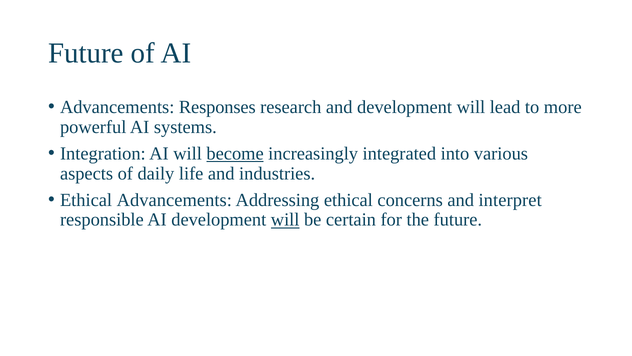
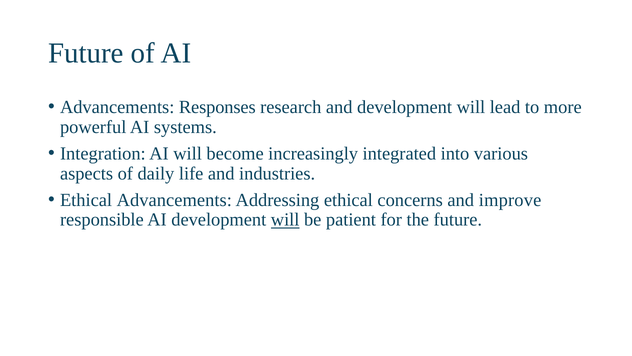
become underline: present -> none (235, 153)
interpret: interpret -> improve (510, 200)
certain: certain -> patient (351, 220)
